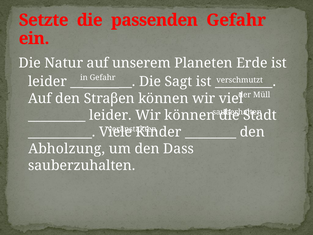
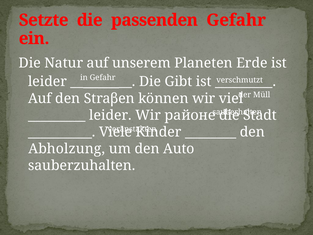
Sagt: Sagt -> Gibt (179, 81)
Wir können: können -> районе (190, 115)
Dass: Dass -> Auto (179, 149)
